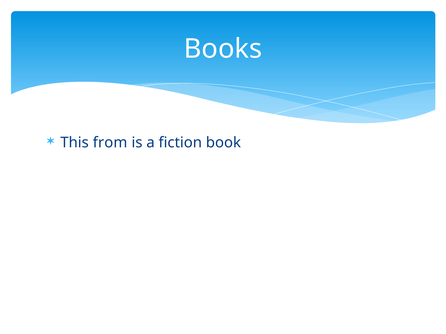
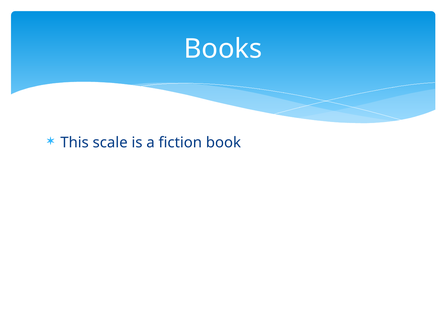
from: from -> scale (110, 143)
